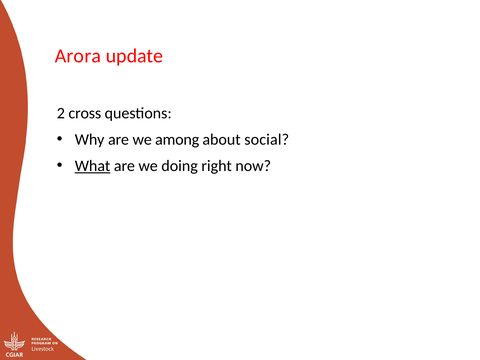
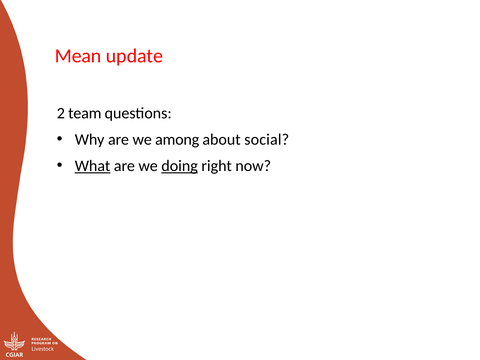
Arora: Arora -> Mean (78, 56)
cross: cross -> team (85, 113)
doing underline: none -> present (180, 166)
